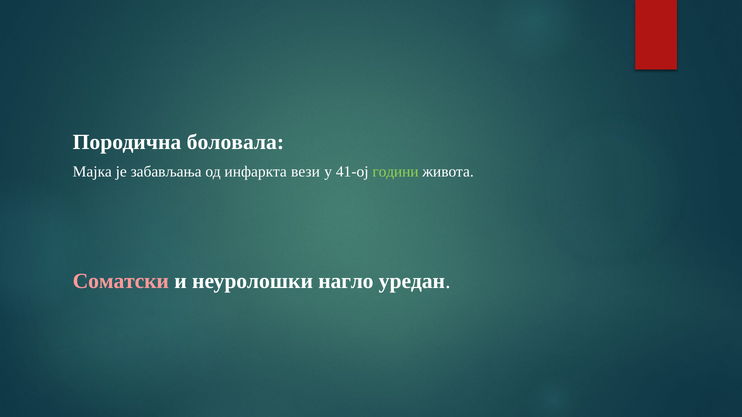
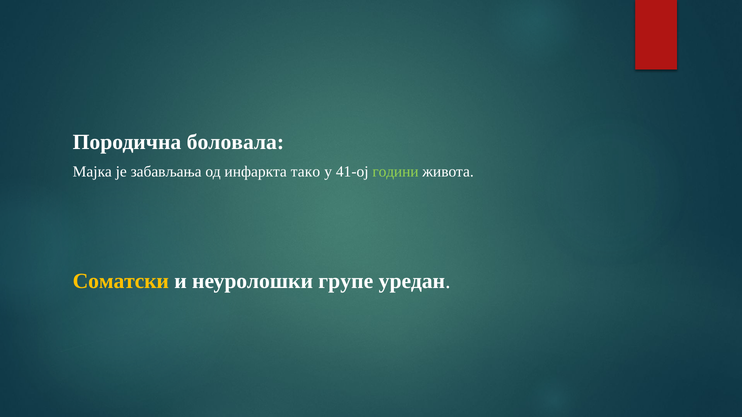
вези: вези -> тако (306, 172)
Соматски colour: pink -> yellow (121, 281)
нагло: нагло -> групе (346, 281)
